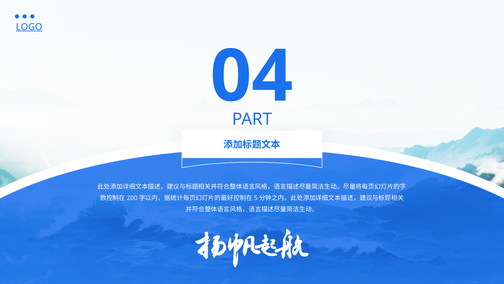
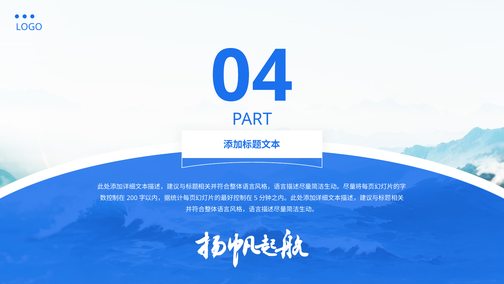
LOGO underline: present -> none (29, 27)
